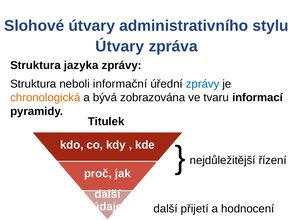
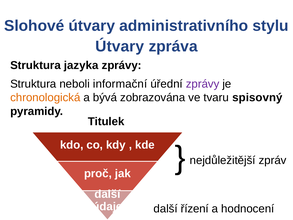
zprávy colour: blue -> purple (203, 84)
informací: informací -> spisovný (257, 97)
řízení: řízení -> zpráv (273, 160)
přijetí: přijetí -> řízení (195, 208)
